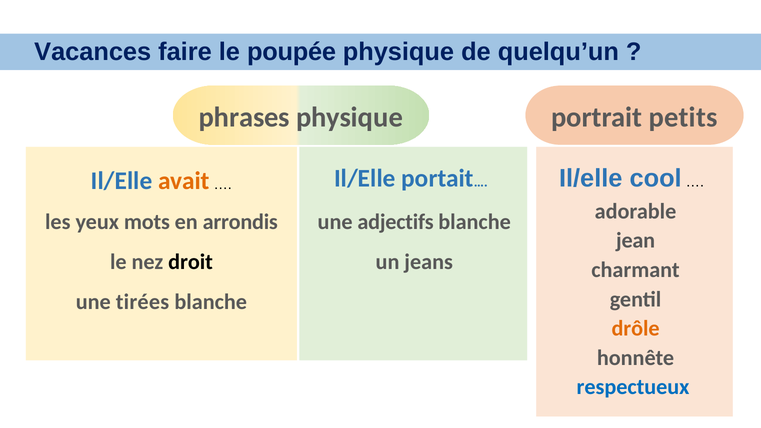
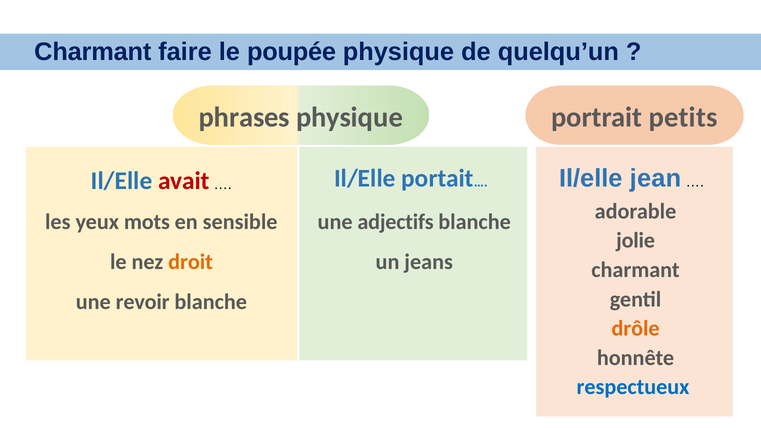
Vacances: Vacances -> Charmant (93, 52)
avait colour: orange -> red (184, 181)
cool: cool -> jean (655, 178)
arrondis: arrondis -> sensible (240, 222)
jean: jean -> jolie (636, 241)
droit colour: black -> orange (191, 262)
tirées: tirées -> revoir (143, 302)
